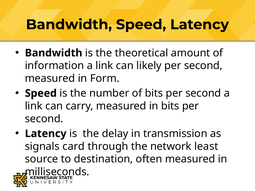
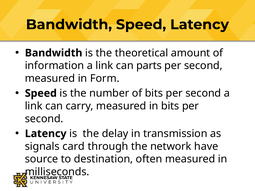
likely: likely -> parts (149, 66)
least: least -> have (206, 147)
